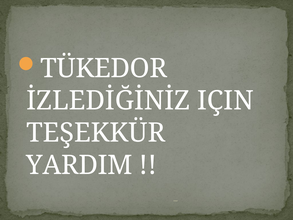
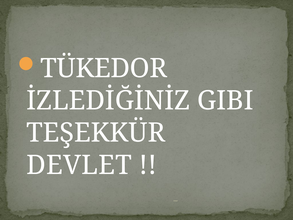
IÇIN: IÇIN -> GIBI (225, 100)
YARDIM: YARDIM -> DEVLET (79, 165)
